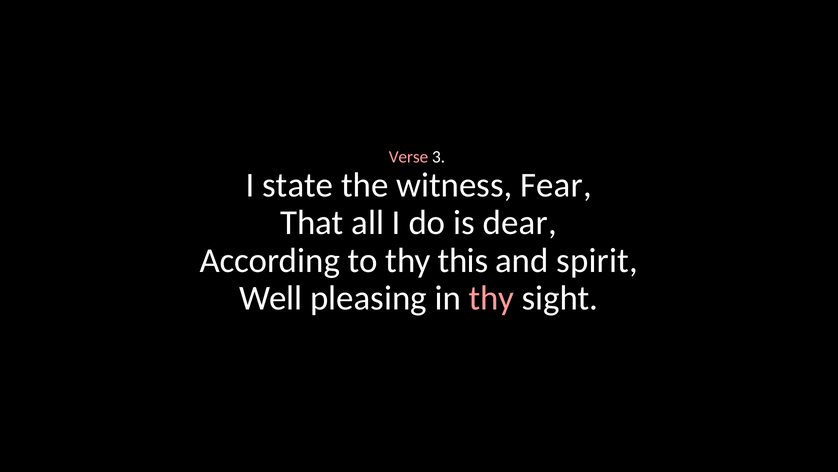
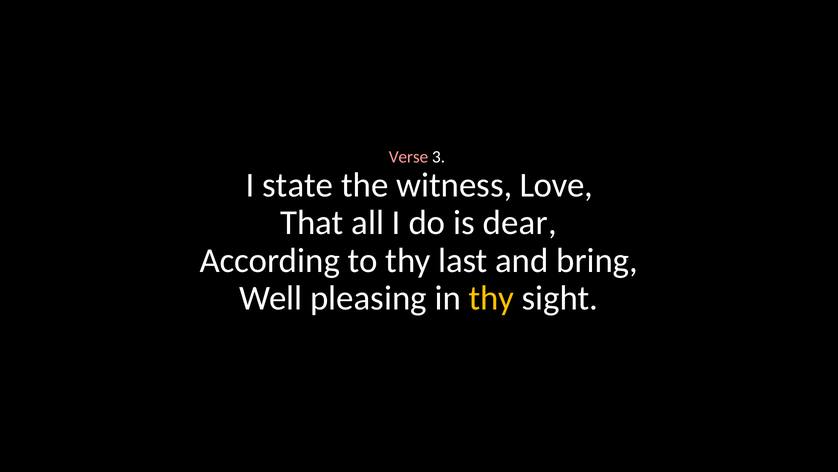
Fear: Fear -> Love (556, 185)
this: this -> last (463, 260)
spirit: spirit -> bring (597, 260)
thy colour: pink -> yellow (492, 298)
